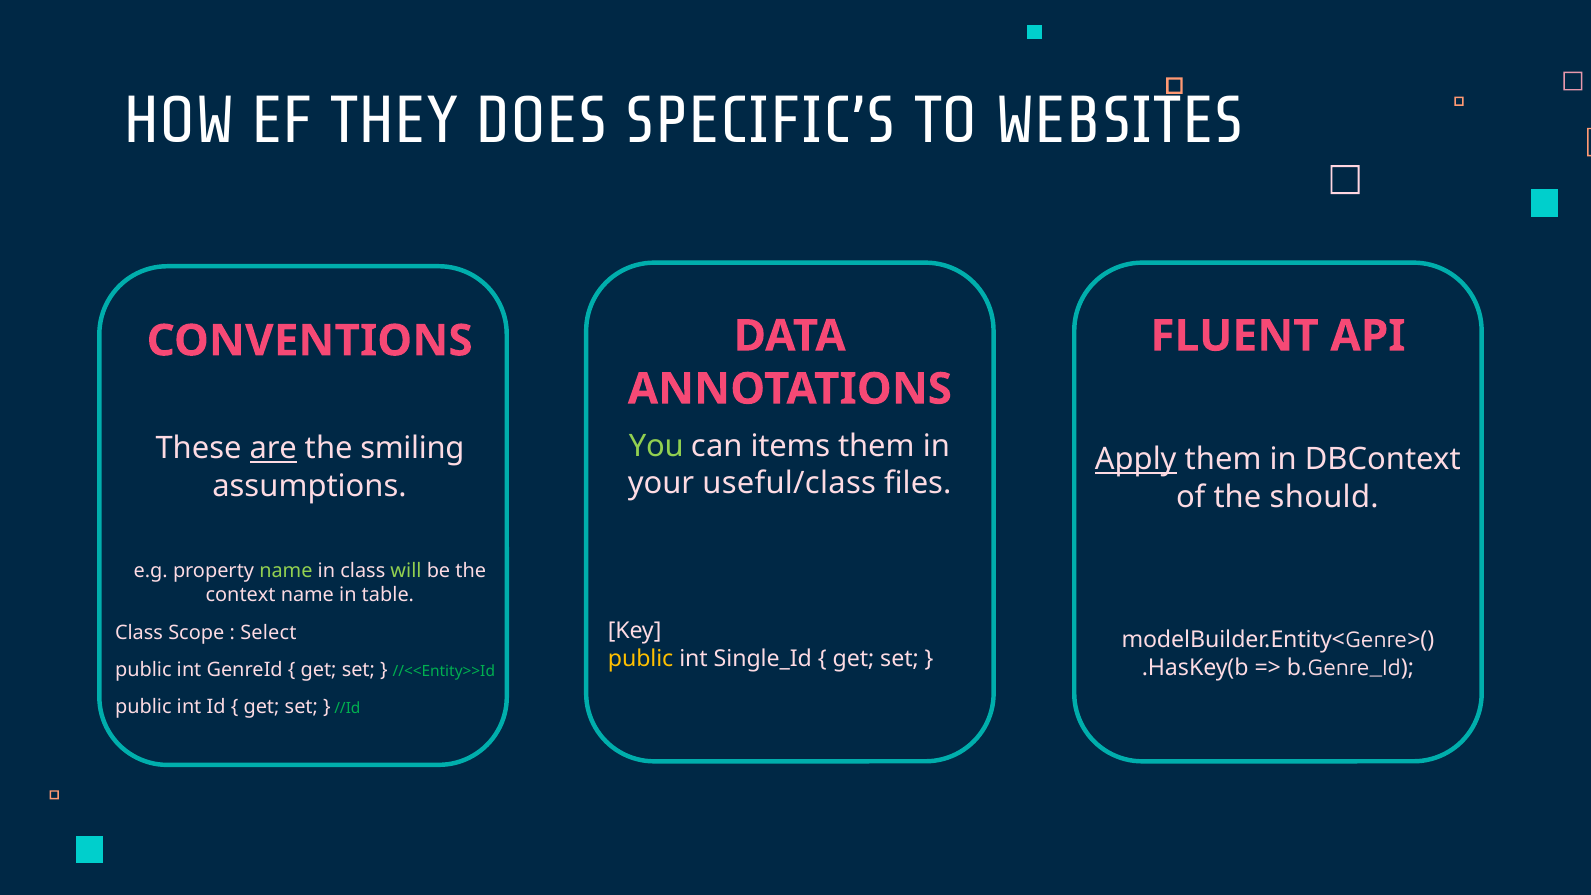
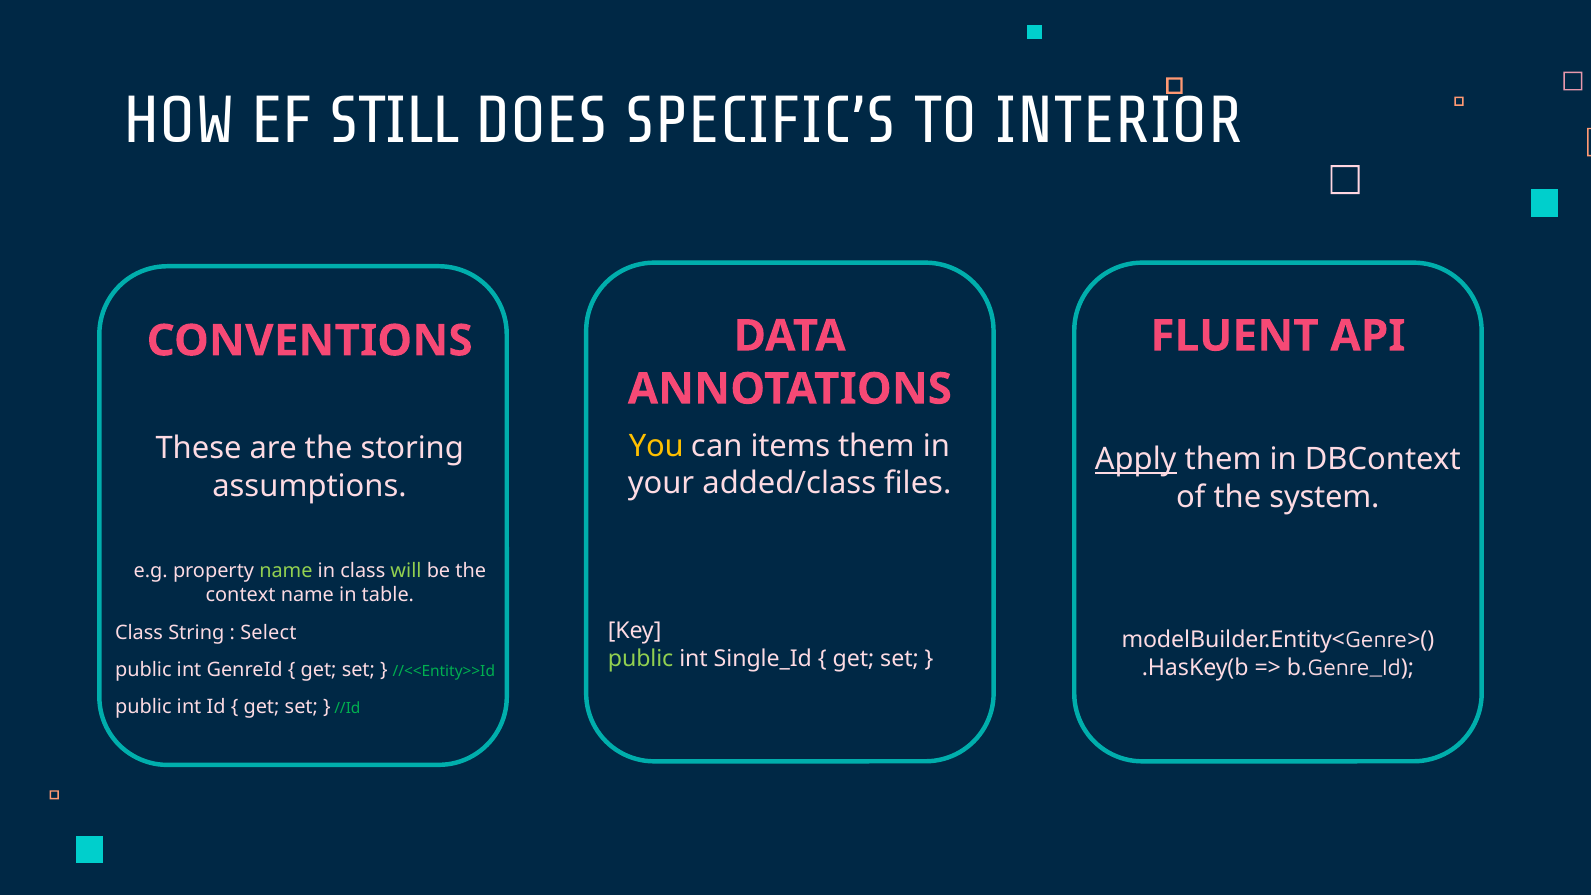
THEY: THEY -> STILL (395, 121)
WEBSITES: WEBSITES -> INTERIOR (1119, 121)
You colour: light green -> yellow (656, 447)
are underline: present -> none (273, 449)
smiling: smiling -> storing (412, 449)
useful/class: useful/class -> added/class (789, 484)
should: should -> system (1324, 497)
Scope: Scope -> String (196, 632)
public colour: yellow -> light green (641, 659)
